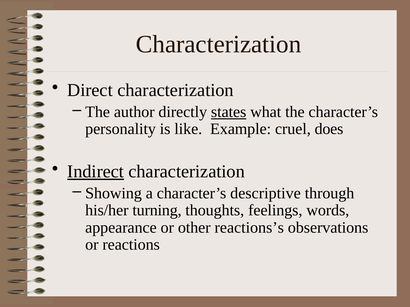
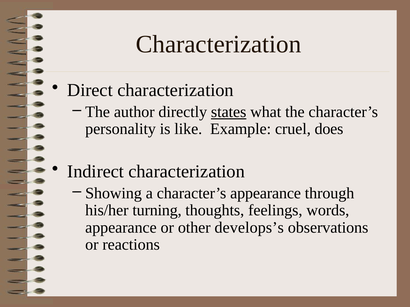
Indirect underline: present -> none (96, 172)
character’s descriptive: descriptive -> appearance (266, 193)
reactions’s: reactions’s -> develops’s (249, 228)
